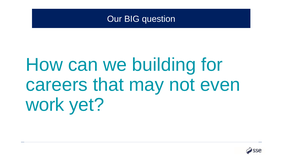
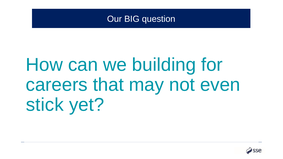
work: work -> stick (45, 105)
